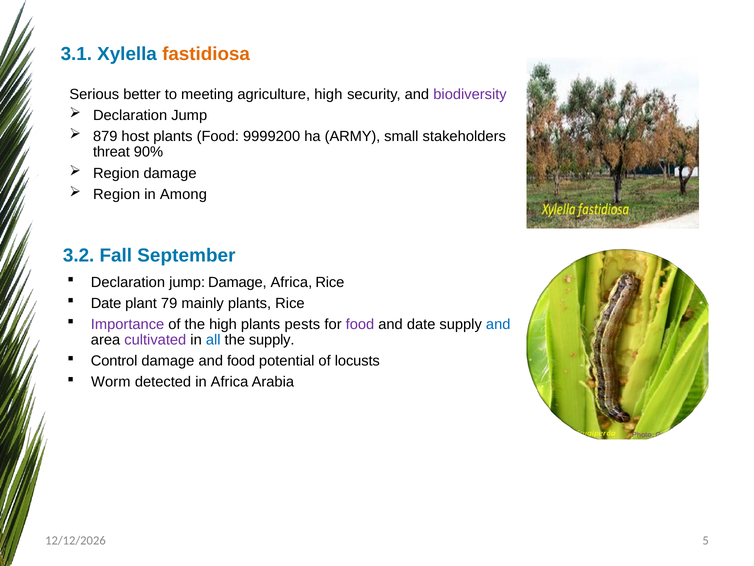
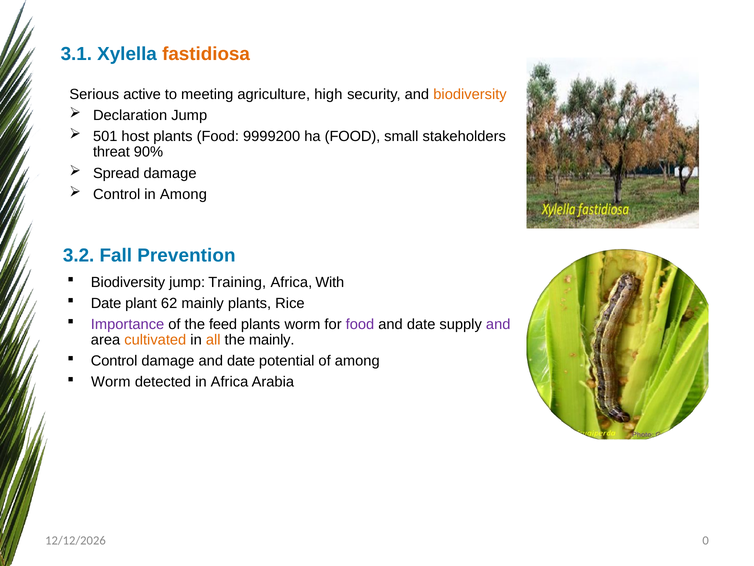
better: better -> active (142, 94)
biodiversity colour: purple -> orange (470, 94)
879: 879 -> 501 (105, 136)
ha ARMY: ARMY -> FOOD (352, 136)
Region: Region -> Spread (116, 173)
Region: Region -> Control (117, 194)
September: September -> Prevention (186, 255)
Declaration: Declaration -> Biodiversity (128, 282)
jump Damage: Damage -> Training (237, 282)
Africa Rice: Rice -> With (330, 282)
79: 79 -> 62 (169, 303)
the high: high -> feed (223, 324)
plants pests: pests -> worm (302, 324)
and colour: blue -> purple (498, 324)
cultivated colour: purple -> orange (155, 340)
all colour: blue -> orange (213, 340)
the supply: supply -> mainly (272, 340)
damage and food: food -> date (241, 361)
of locusts: locusts -> among (357, 361)
5: 5 -> 0 (706, 540)
